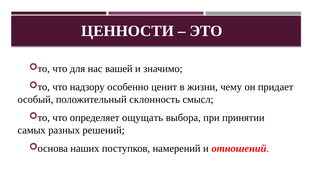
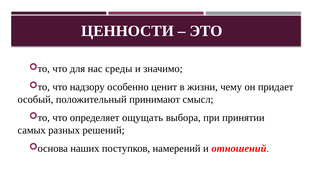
вашей: вашей -> среды (119, 69)
склонность: склонность -> принимают (155, 100)
